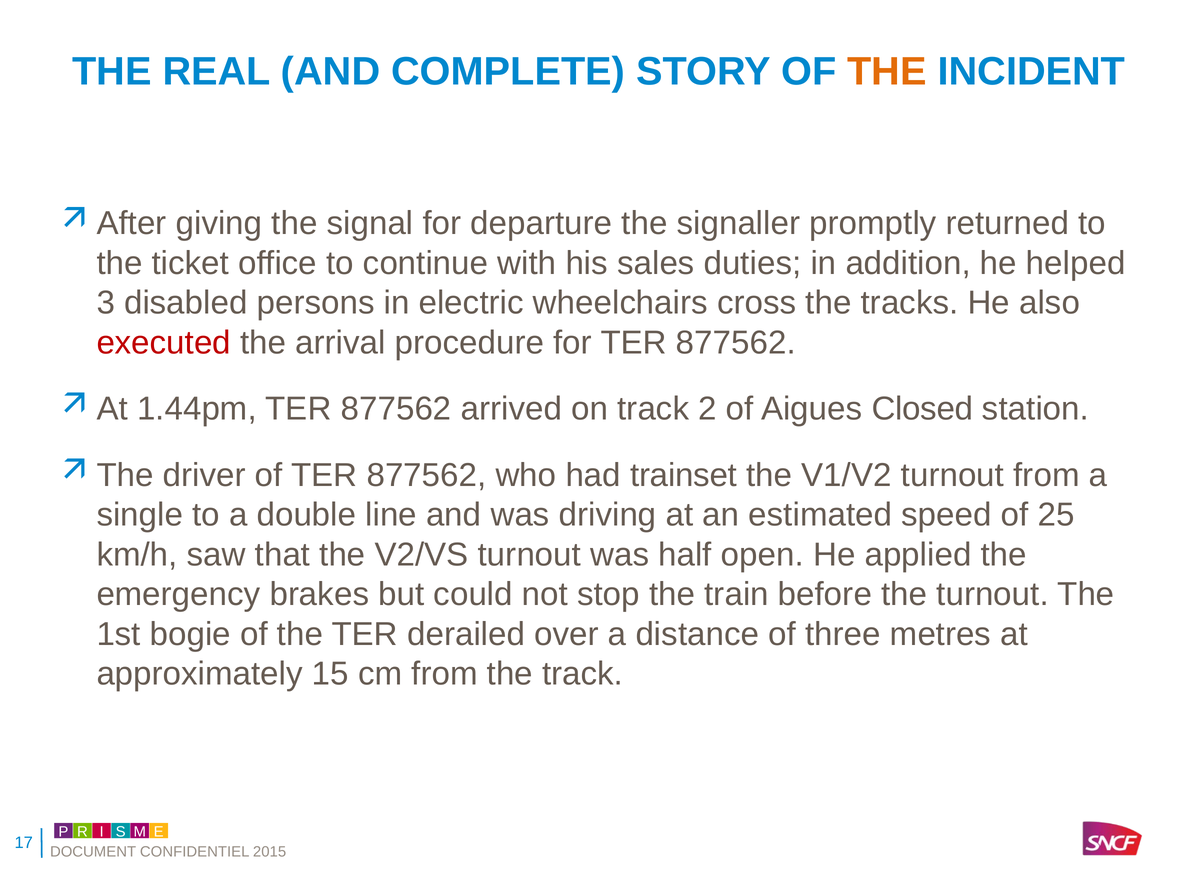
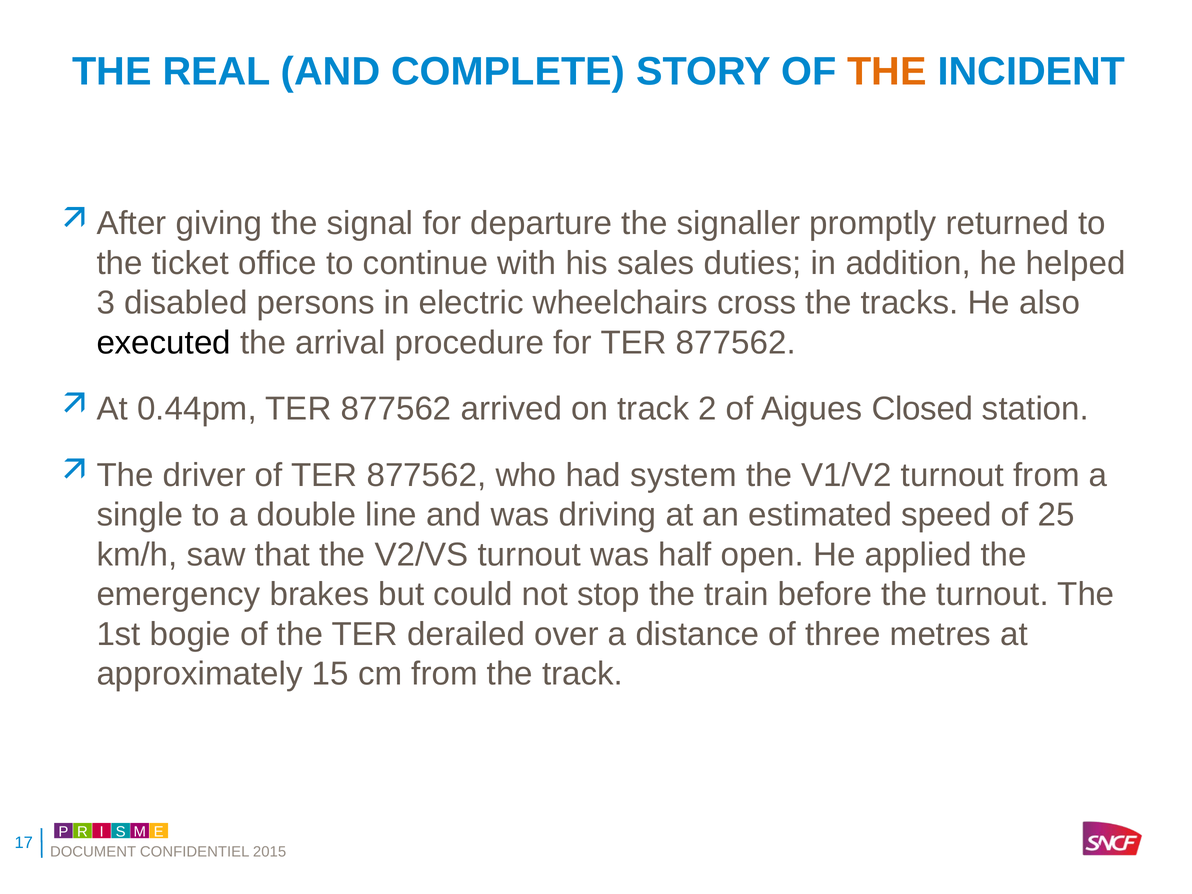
executed colour: red -> black (164, 343)
1.44pm: 1.44pm -> 0.44pm (197, 409)
trainset: trainset -> system (683, 475)
